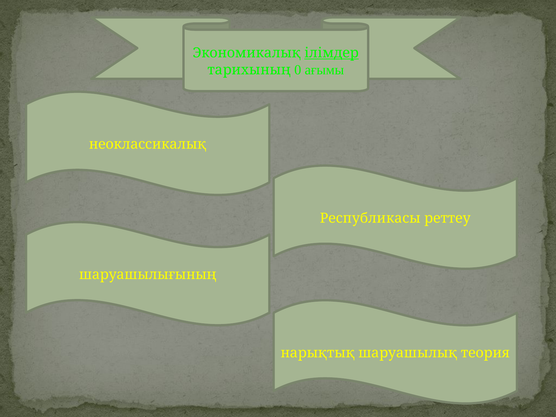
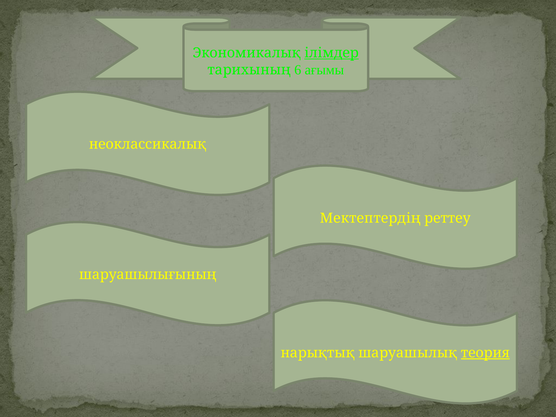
0: 0 -> 6 (298, 70)
Республикасы: Республикасы -> Мектептердің (370, 218)
теория underline: none -> present (485, 353)
